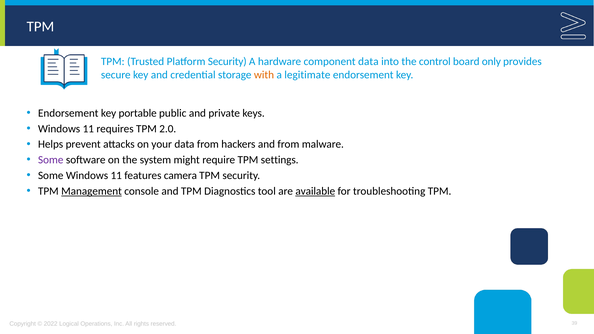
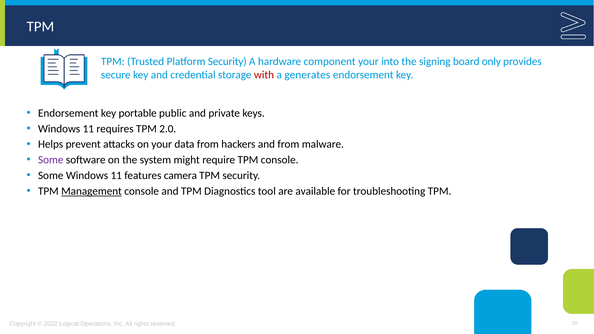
component data: data -> your (368, 61)
control: control -> signing (435, 61)
with colour: orange -> red (264, 75)
legitimate: legitimate -> generates (307, 75)
TPM settings: settings -> console (280, 160)
available underline: present -> none (315, 191)
